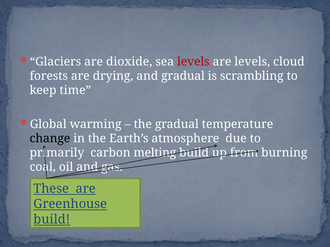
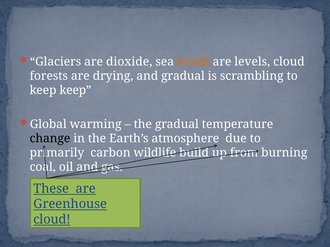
levels colour: red -> orange (193, 62)
keep time: time -> keep (75, 90)
melting: melting -> wildlife (155, 153)
build: build -> cloud (52, 220)
